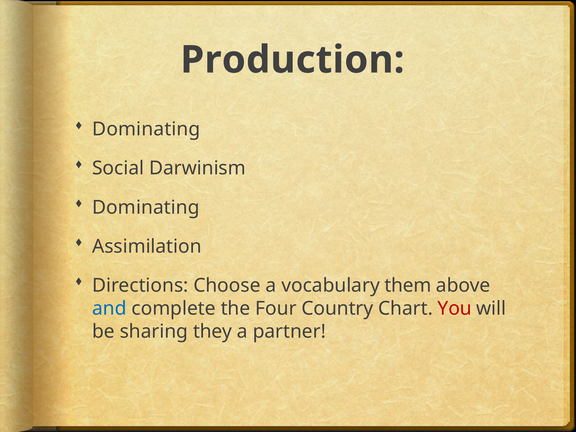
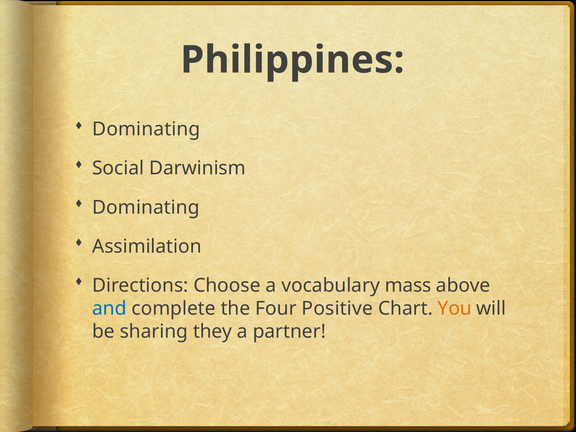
Production: Production -> Philippines (292, 60)
them: them -> mass (408, 285)
Country: Country -> Positive (337, 308)
You colour: red -> orange (455, 308)
